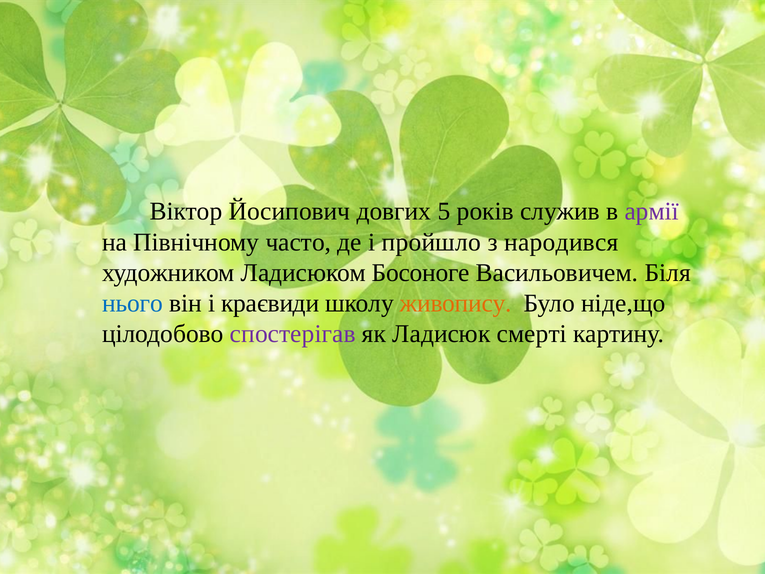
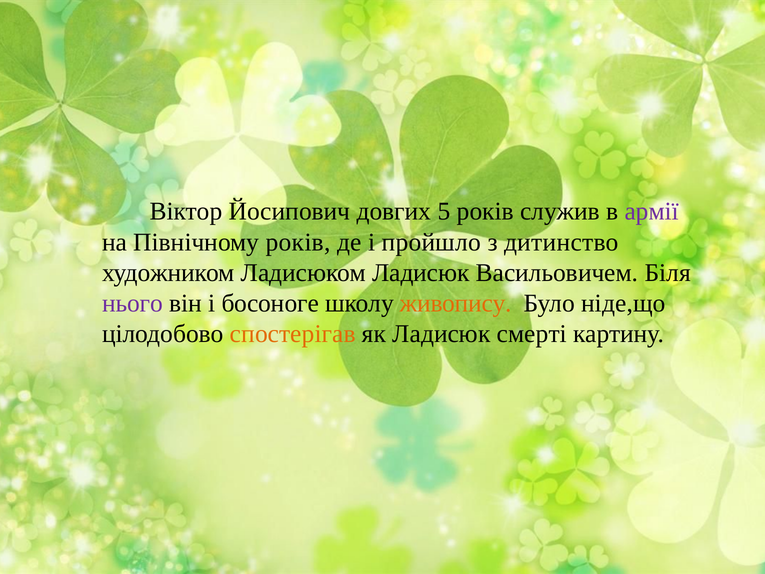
Північному часто: часто -> років (298, 242)
народився: народився -> дитинство (561, 242)
Ладисюком Босоноге: Босоноге -> Ладисюк (421, 273)
нього colour: blue -> purple (132, 303)
краєвиди: краєвиди -> босоноге (270, 303)
спостерігав colour: purple -> orange (293, 334)
